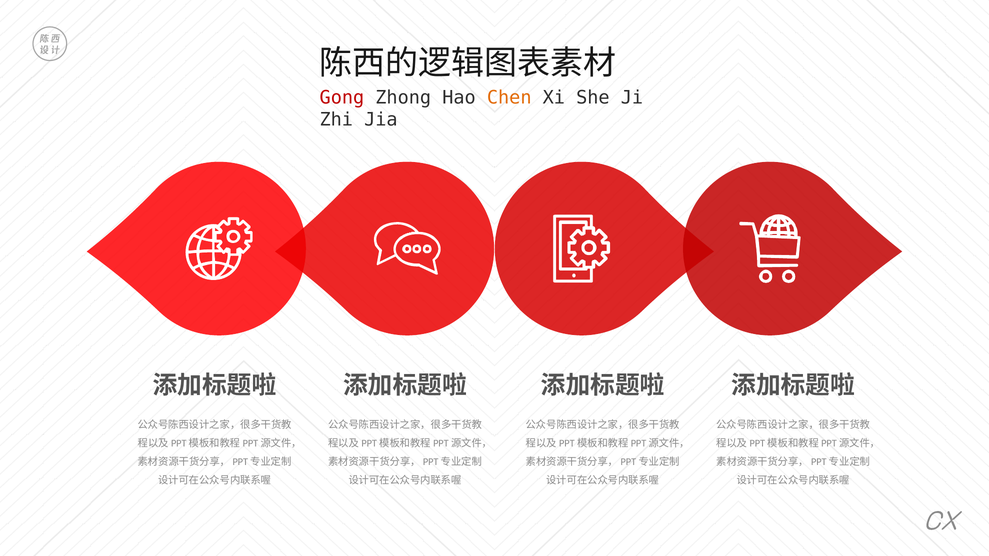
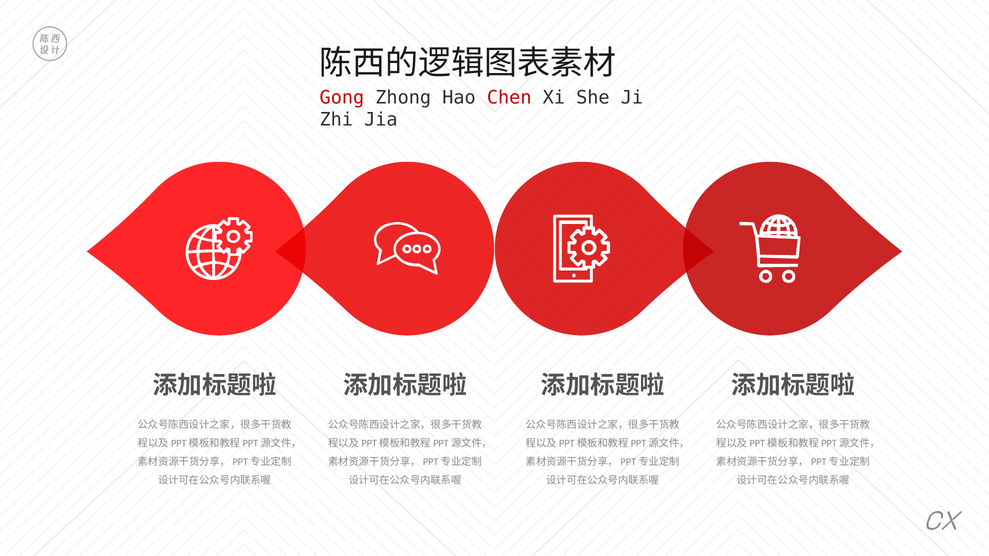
Chen colour: orange -> red (509, 98)
